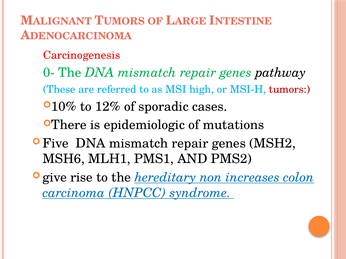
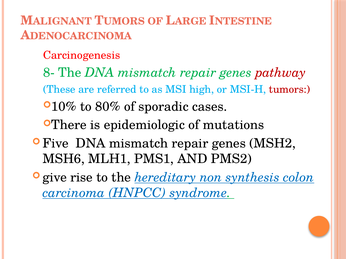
0-: 0- -> 8- (49, 73)
pathway colour: black -> red (281, 73)
12%: 12% -> 80% (108, 107)
increases: increases -> synthesis (253, 178)
